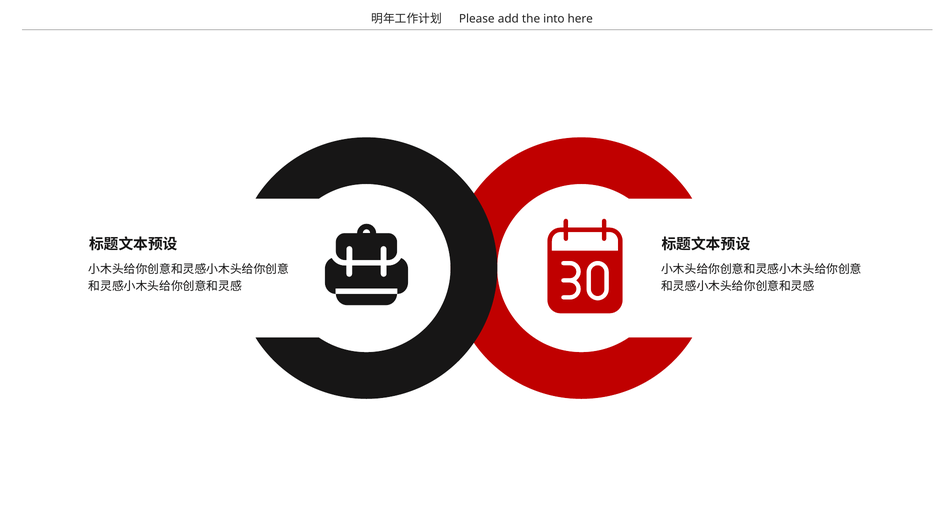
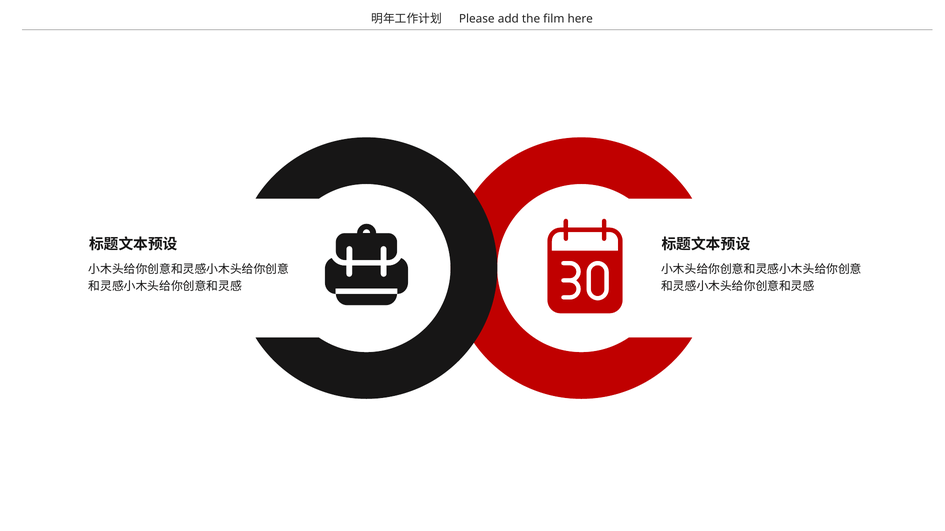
into: into -> film (554, 19)
